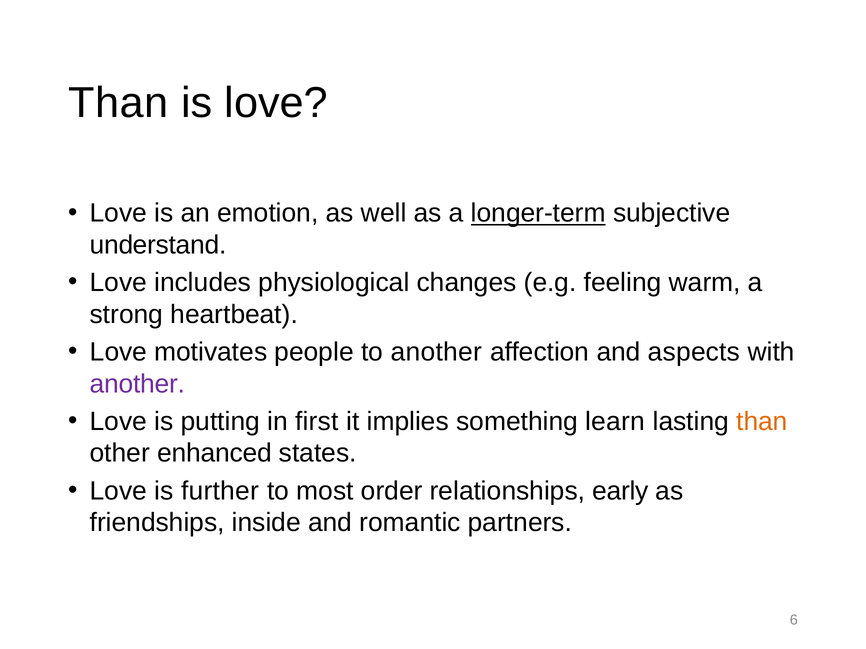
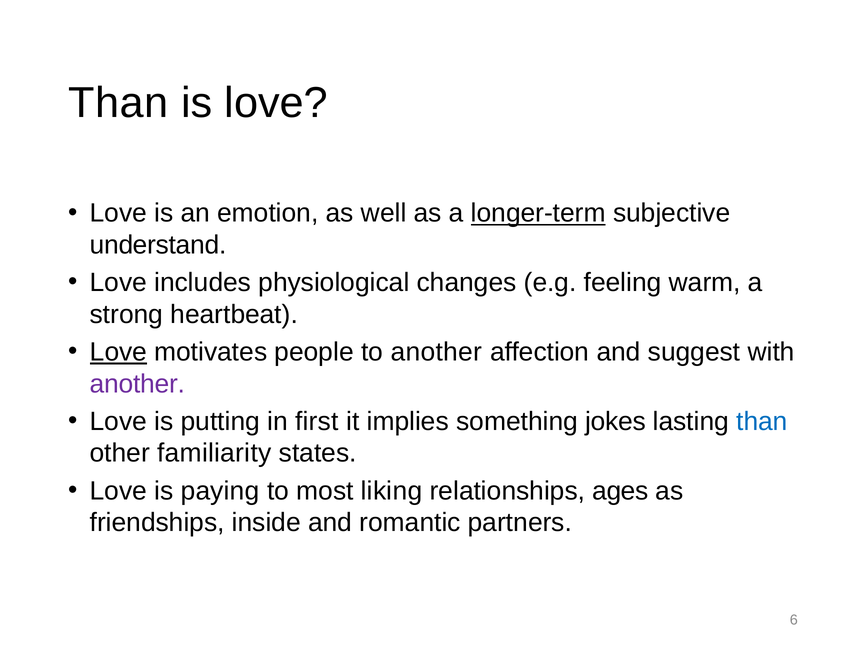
Love underline: none -> present (118, 352)
aspects: aspects -> suggest (694, 352)
learn: learn -> jokes (615, 422)
than colour: orange -> blue (762, 422)
enhanced: enhanced -> familiarity (214, 454)
further: further -> paying (220, 491)
order: order -> liking (392, 491)
early: early -> ages (620, 491)
